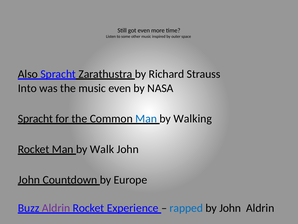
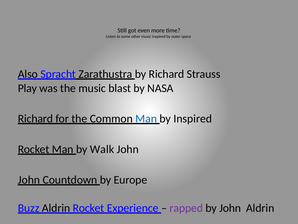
Into: Into -> Play (27, 88)
music even: even -> blast (120, 88)
Spracht: Spracht -> Richard (35, 118)
by Walking: Walking -> Inspired (193, 118)
Aldrin colour: purple -> black (56, 208)
rapped colour: blue -> purple (186, 208)
